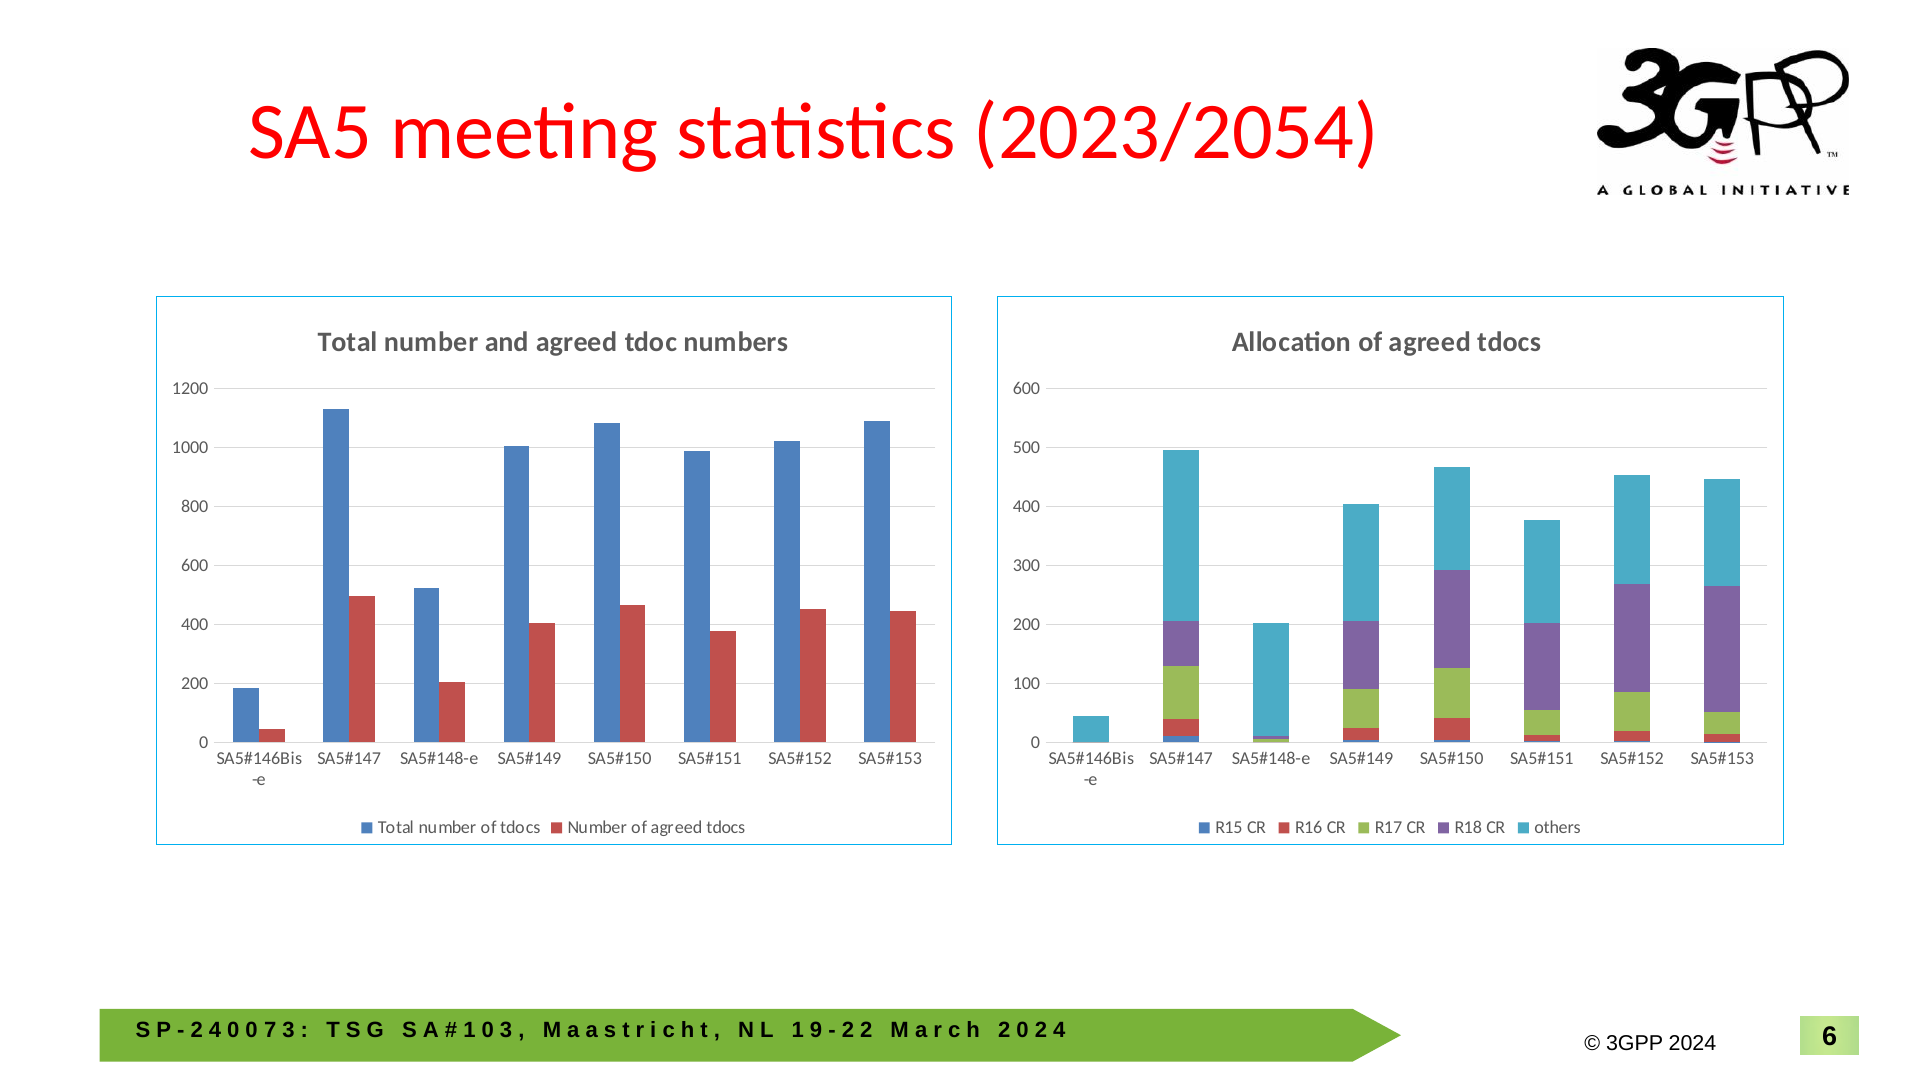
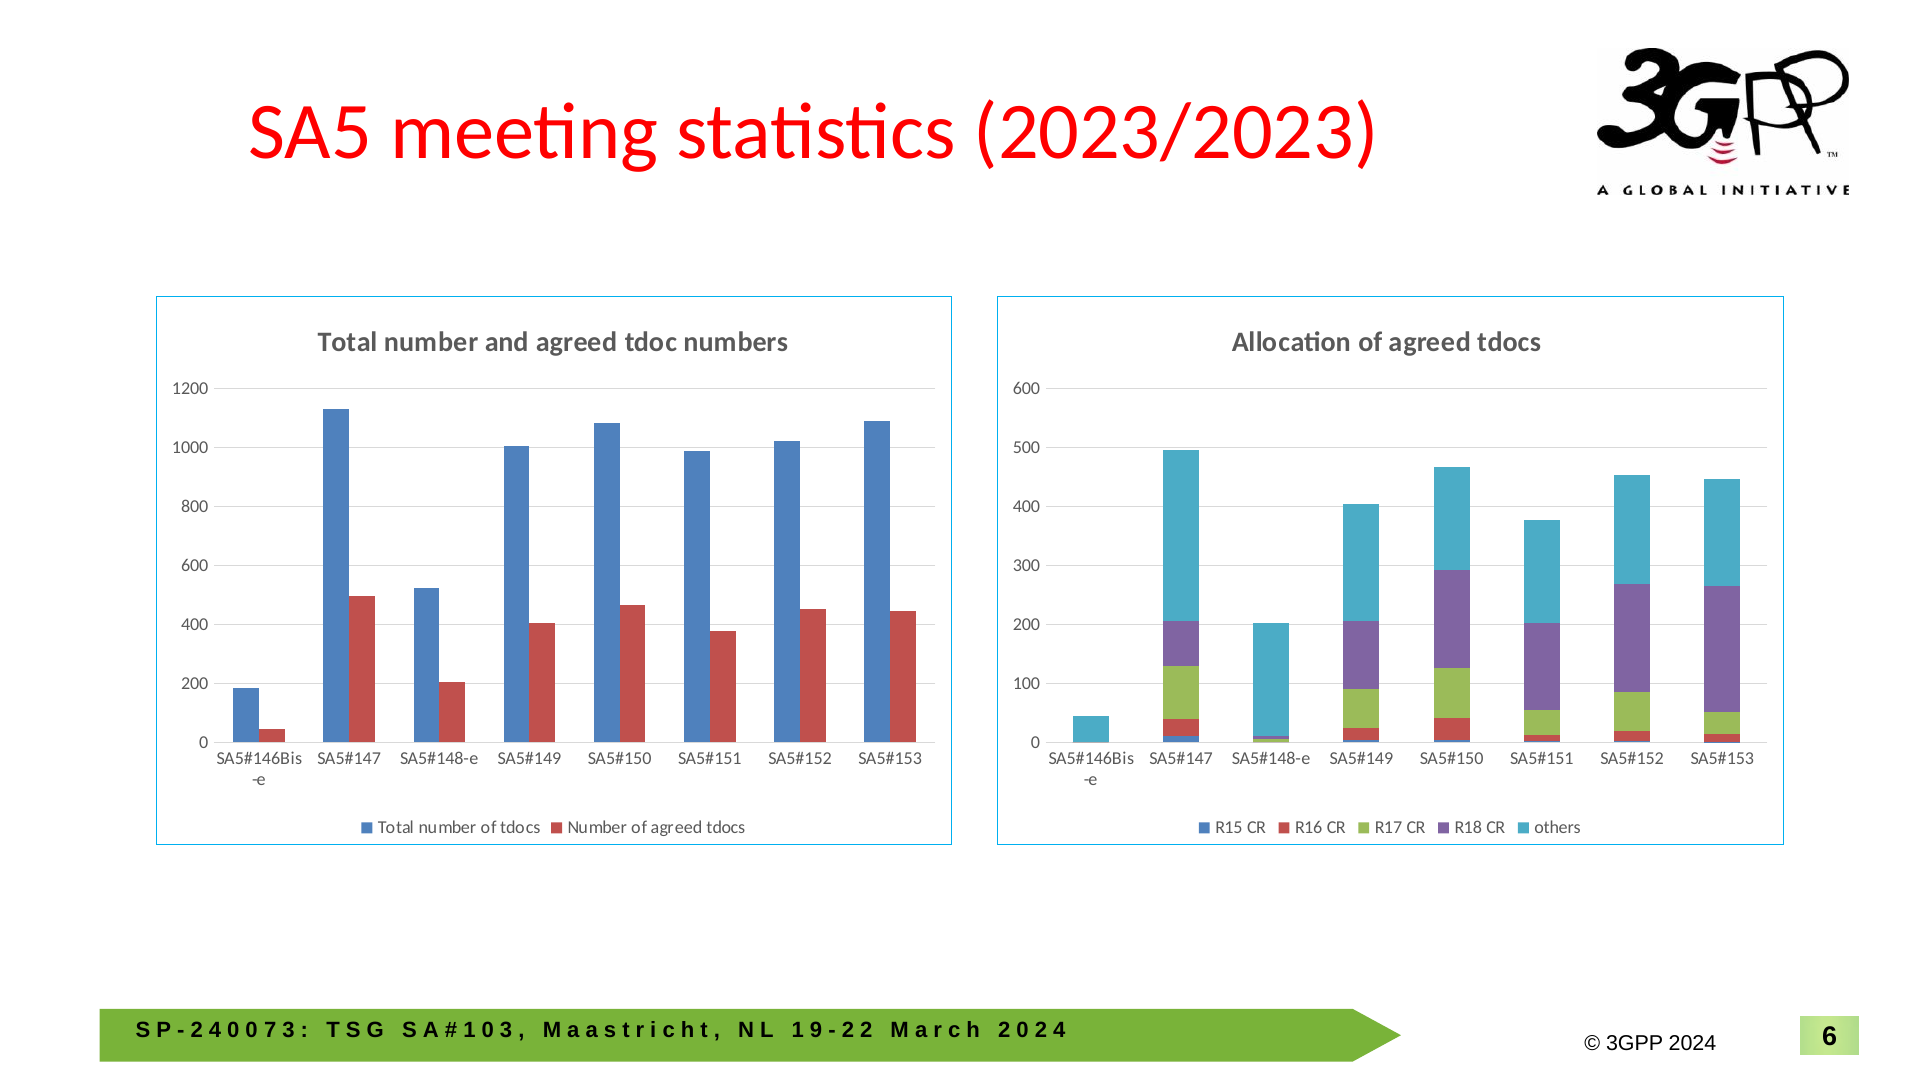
2023/2054: 2023/2054 -> 2023/2023 (1176, 132)
